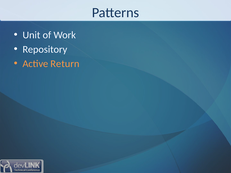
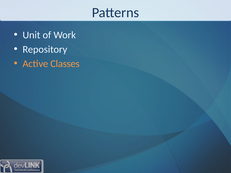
Return: Return -> Classes (65, 64)
